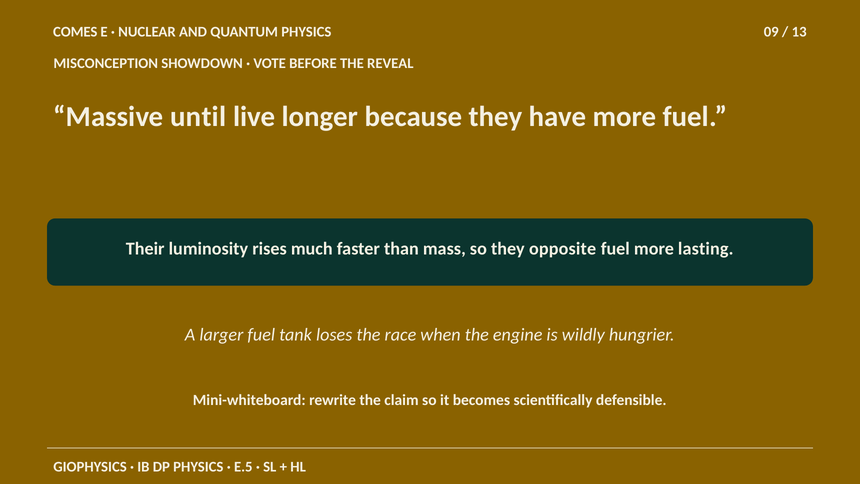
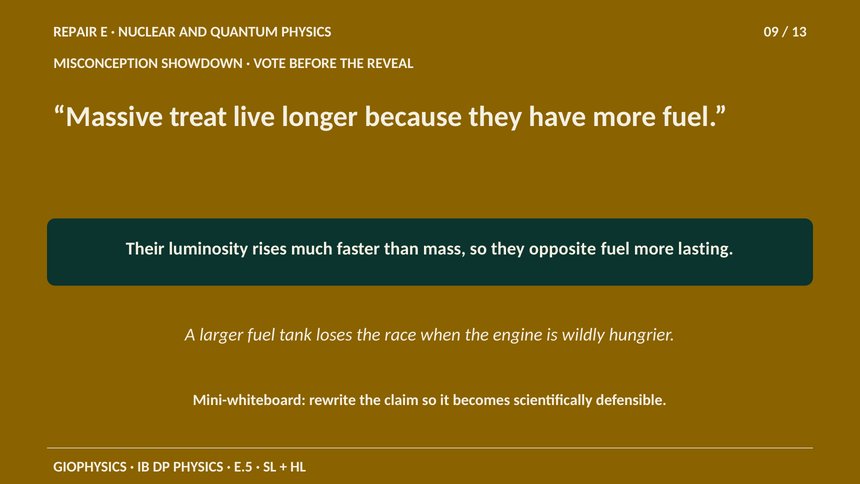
COMES: COMES -> REPAIR (75, 32)
until: until -> treat (198, 117)
